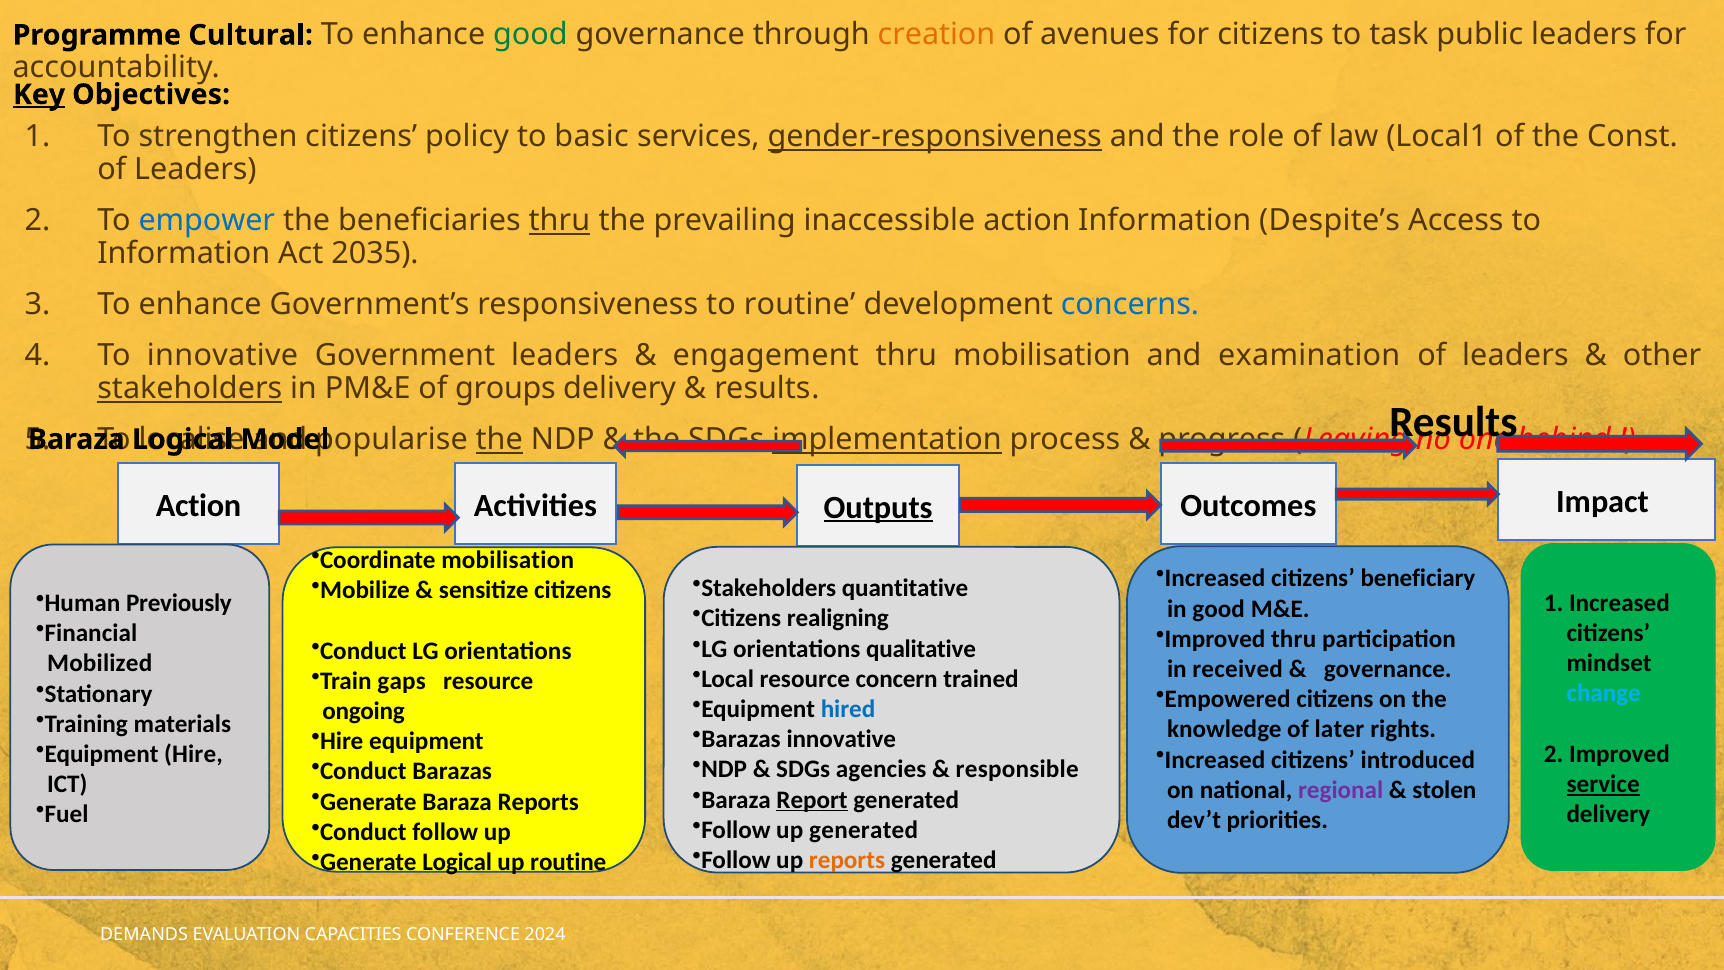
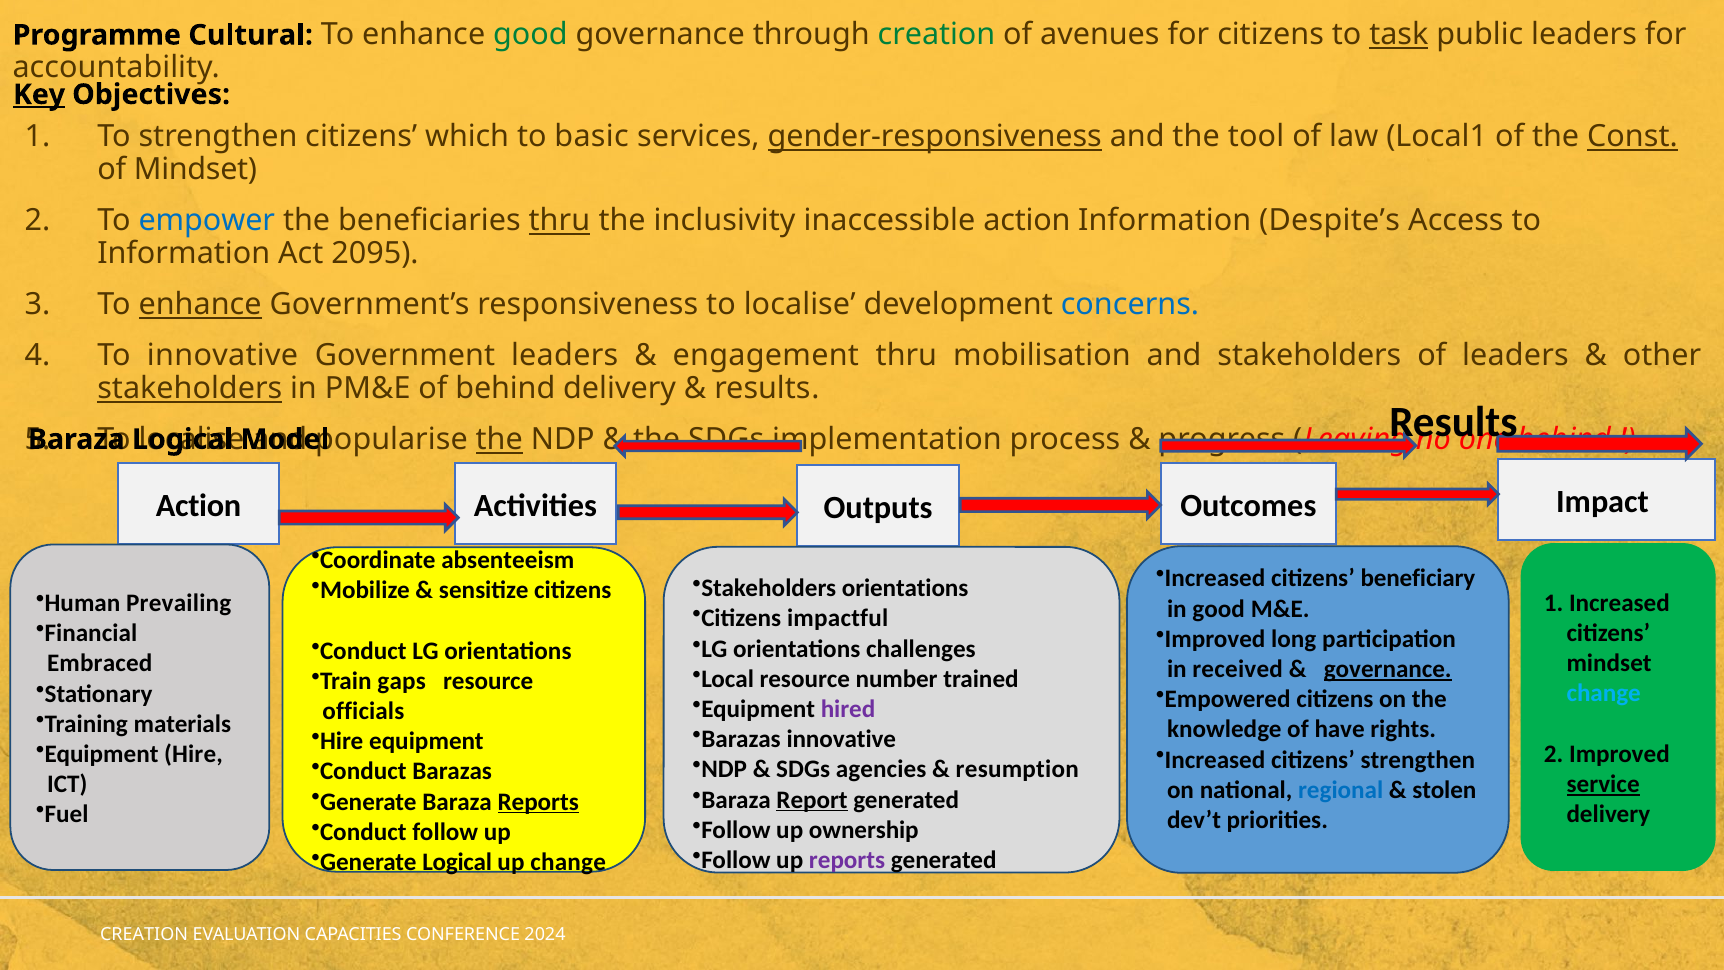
creation colour: orange -> green (936, 34)
task underline: none -> present (1399, 34)
policy: policy -> which (467, 137)
role: role -> tool (1256, 137)
Const underline: none -> present (1632, 137)
Leaders: Leaders -> Mindset (196, 170)
prevailing: prevailing -> inclusivity (725, 221)
2035: 2035 -> 2095 (375, 254)
enhance underline: none -> present (200, 305)
responsiveness to routine: routine -> localise (800, 305)
and examination: examination -> stakeholders (1309, 356)
of groups: groups -> behind (505, 389)
implementation underline: present -> none (887, 440)
Outputs underline: present -> none (878, 507)
Coordinate mobilisation: mobilisation -> absenteeism (508, 560)
Stakeholders quantitative: quantitative -> orientations (905, 588)
Previously: Previously -> Prevailing (179, 603)
realigning: realigning -> impactful (838, 618)
Improved thru: thru -> long (1294, 639)
qualitative: qualitative -> challenges (921, 649)
Mobilized: Mobilized -> Embraced (100, 663)
governance underline: none -> present (1388, 669)
concern: concern -> number (897, 679)
hired colour: blue -> purple (848, 709)
ongoing: ongoing -> officials (363, 711)
later: later -> have (1340, 729)
citizens introduced: introduced -> strengthen (1418, 760)
responsible: responsible -> resumption (1017, 769)
regional colour: purple -> blue (1341, 790)
Reports underline: none -> present (538, 802)
up generated: generated -> ownership (864, 830)
reports colour: orange -> purple (847, 860)
up routine: routine -> change (568, 862)
DEMANDS: DEMANDS -> CREATION (144, 934)
